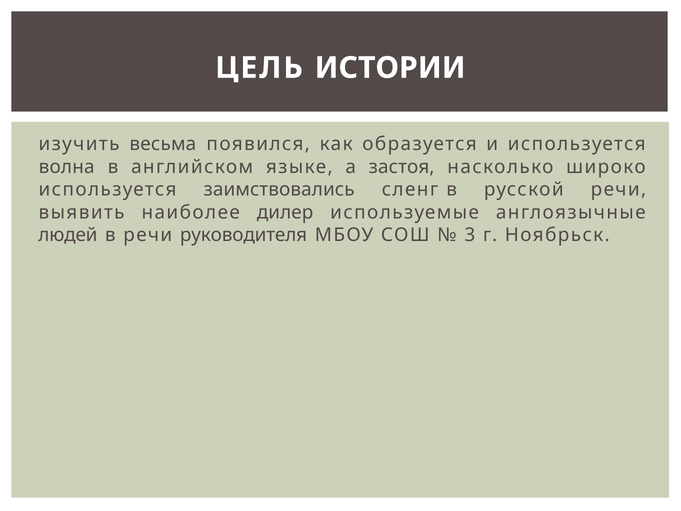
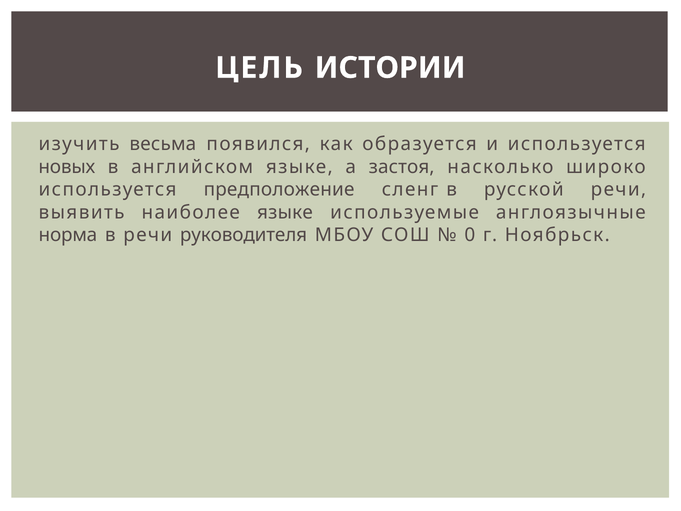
волна: волна -> новых (67, 167)
заимствовались: заимствовались -> предположение (279, 190)
наиболее дилер: дилер -> языке (285, 212)
людей: людей -> норма (68, 235)
3: 3 -> 0 (470, 235)
